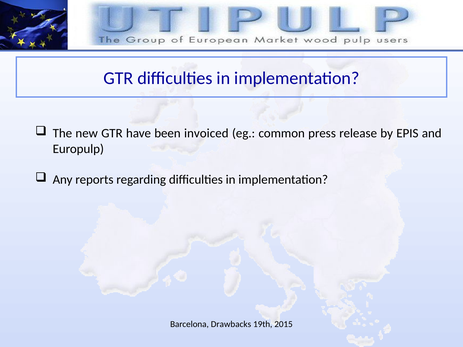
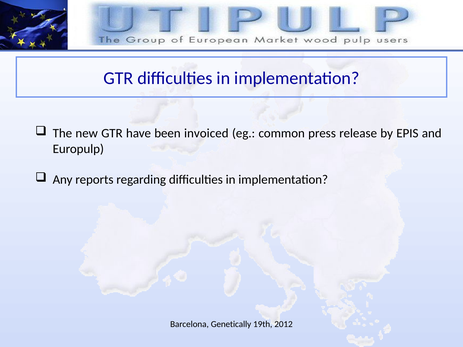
Drawbacks: Drawbacks -> Genetically (231, 325)
2015: 2015 -> 2012 (284, 325)
